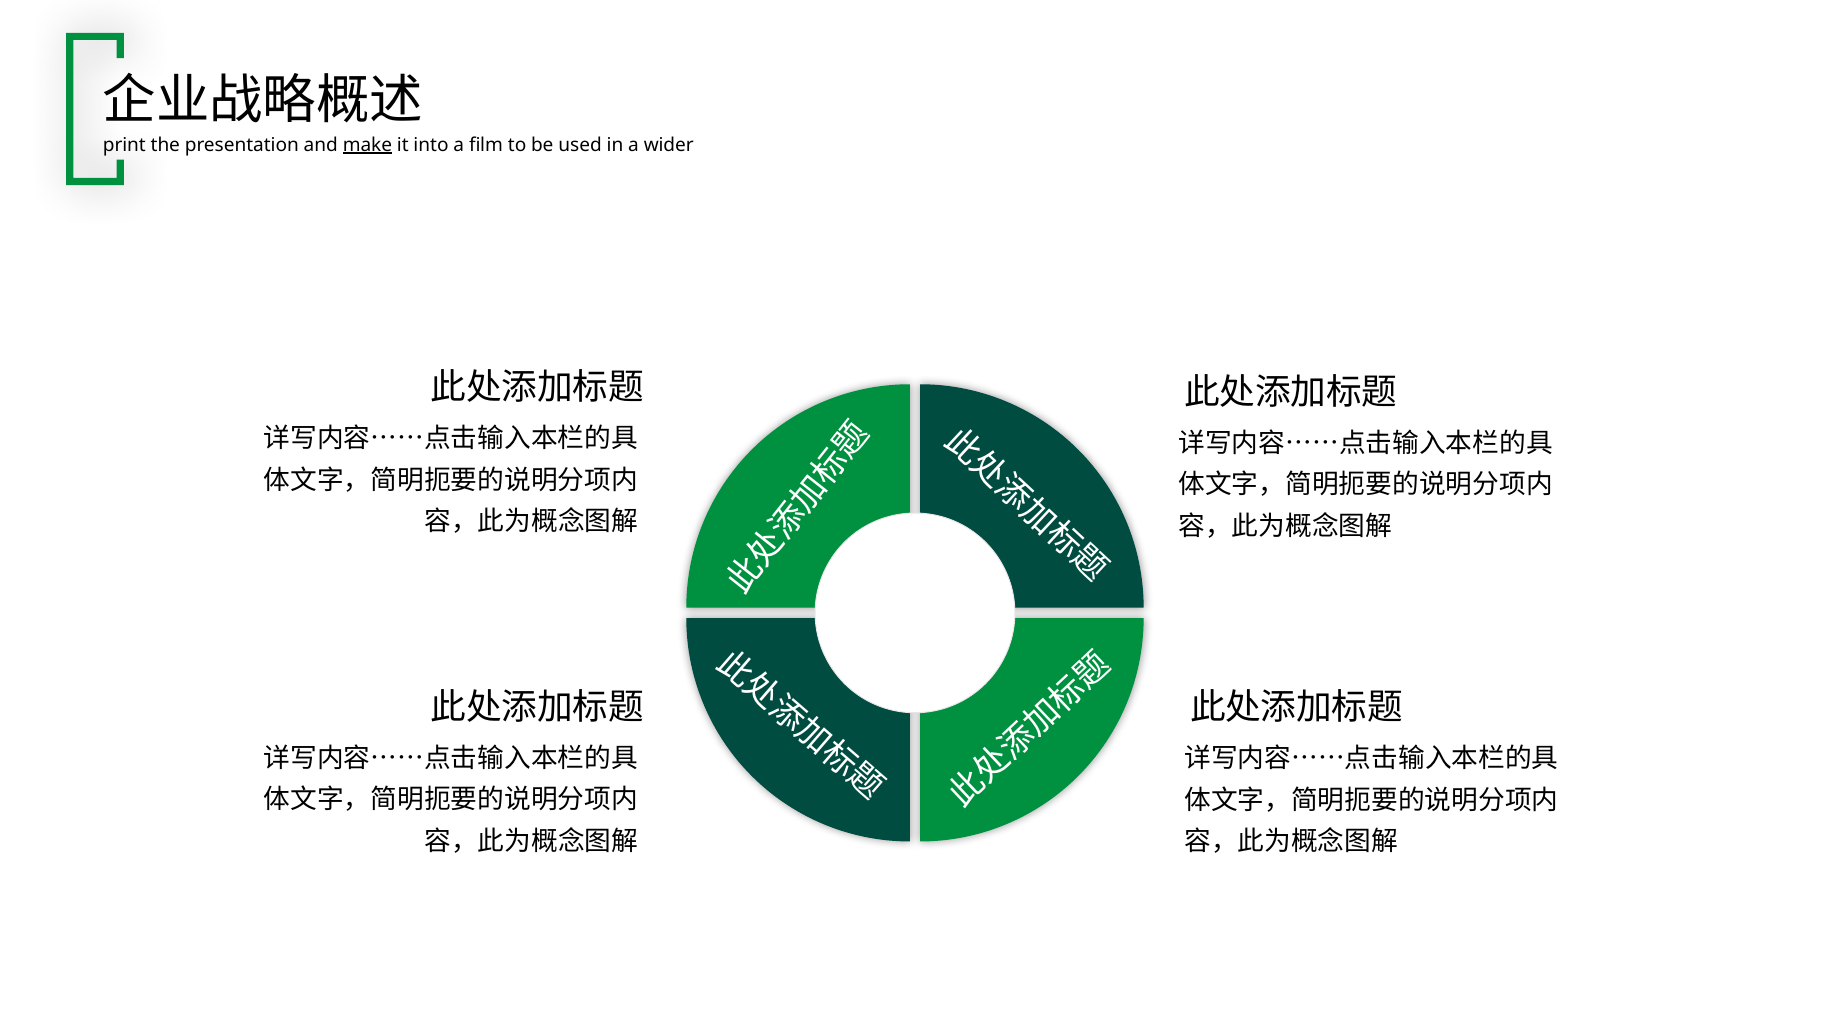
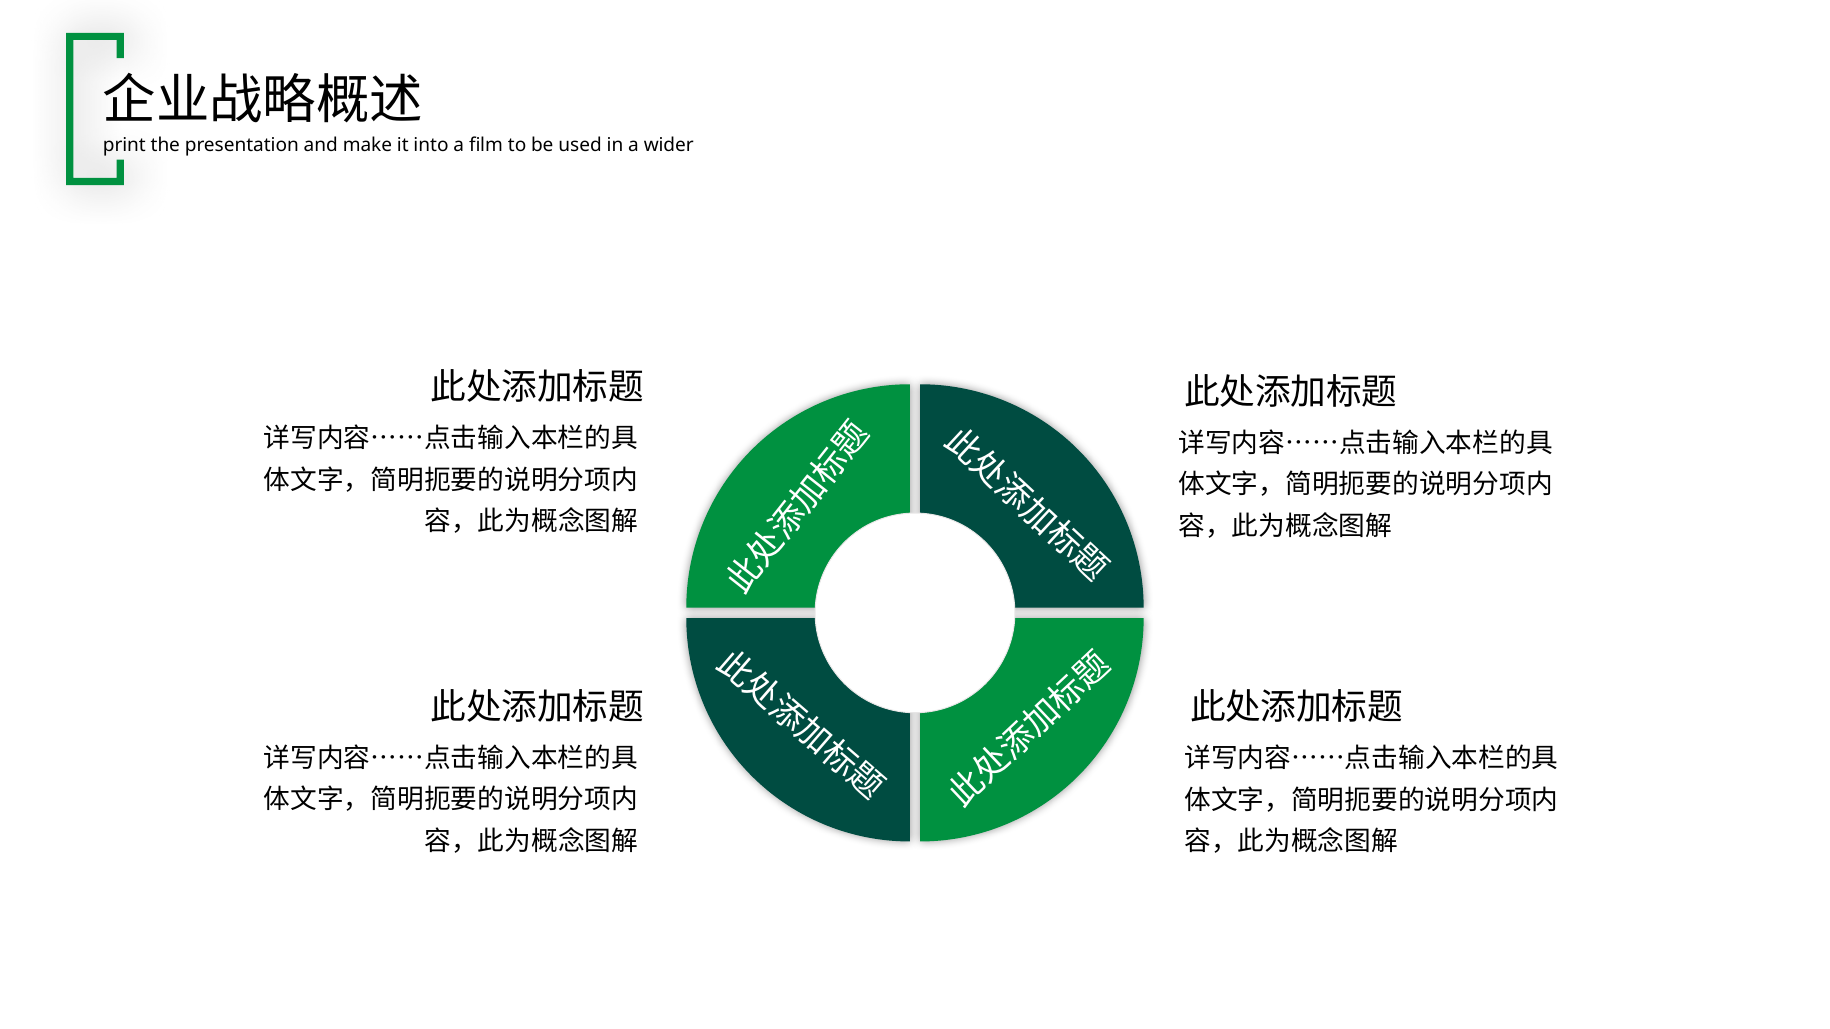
make underline: present -> none (367, 145)
